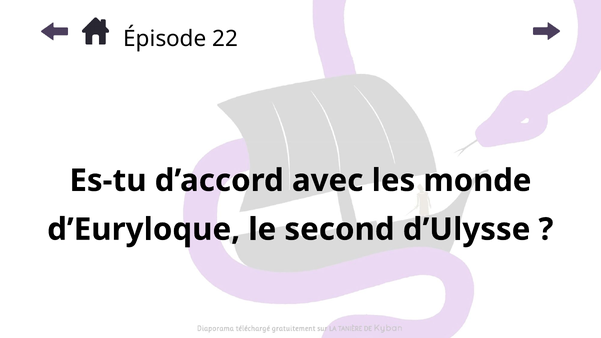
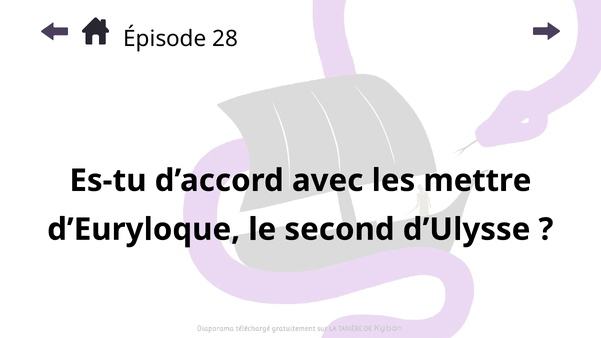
22: 22 -> 28 (225, 39)
monde: monde -> mettre (477, 181)
